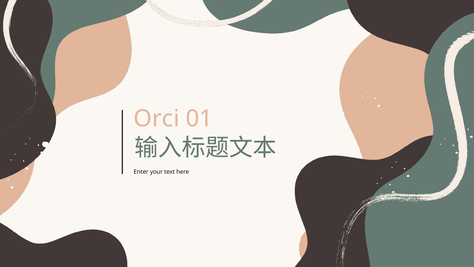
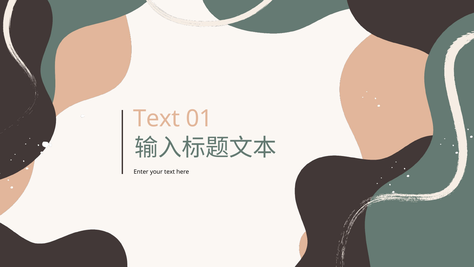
Orci: Orci -> Text (157, 119)
